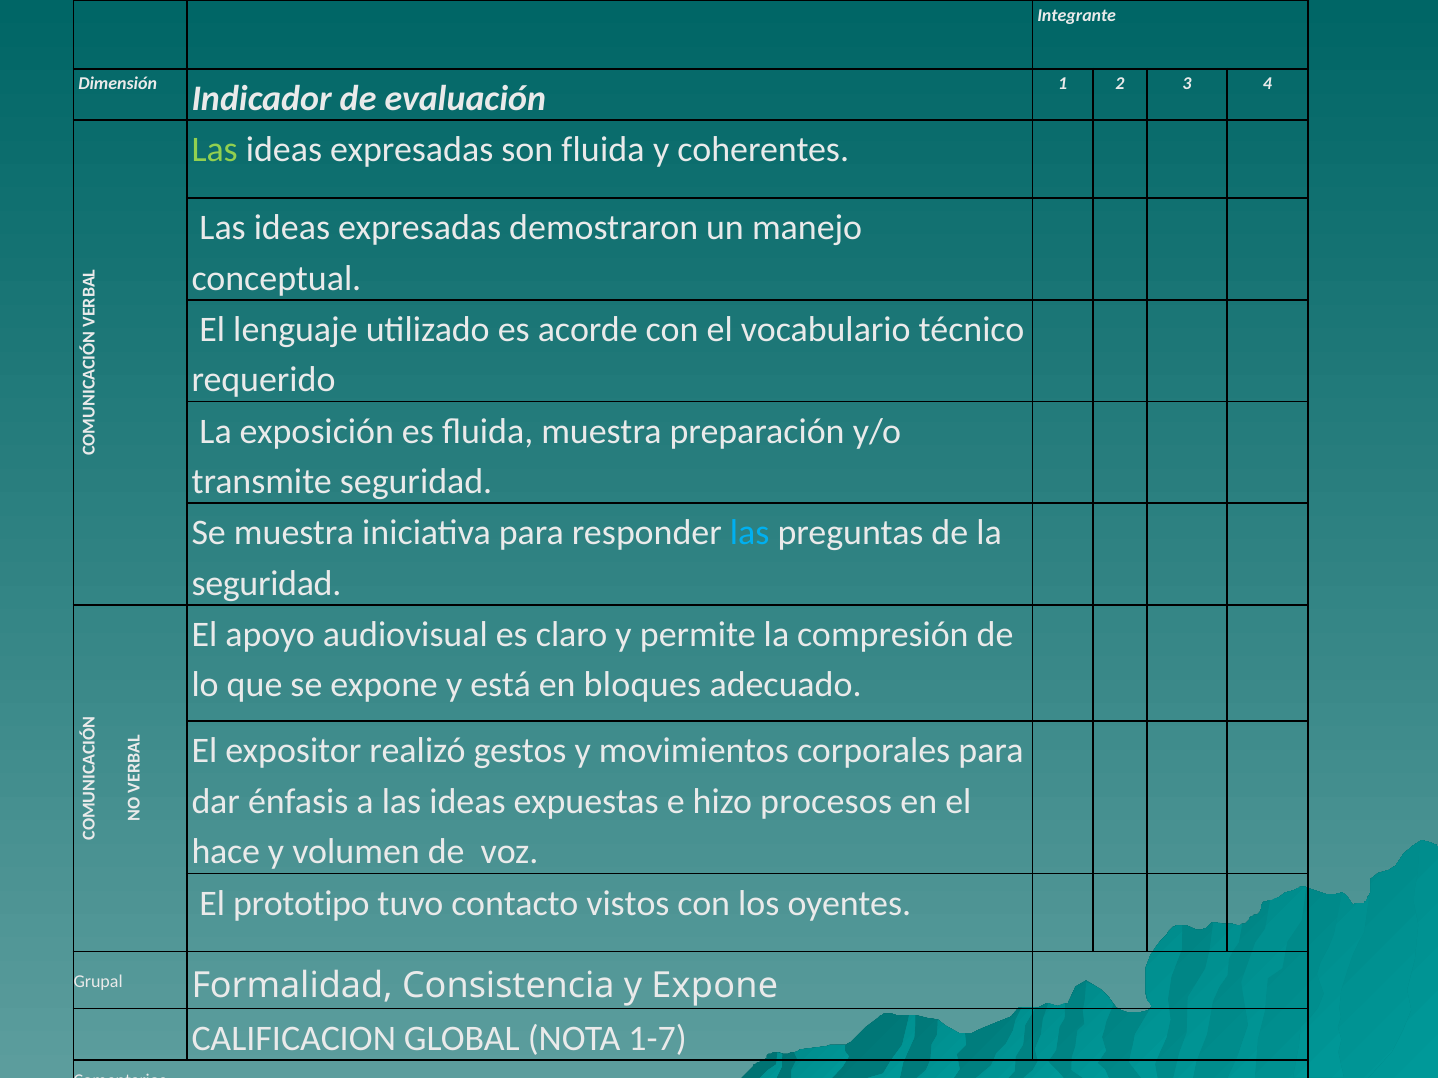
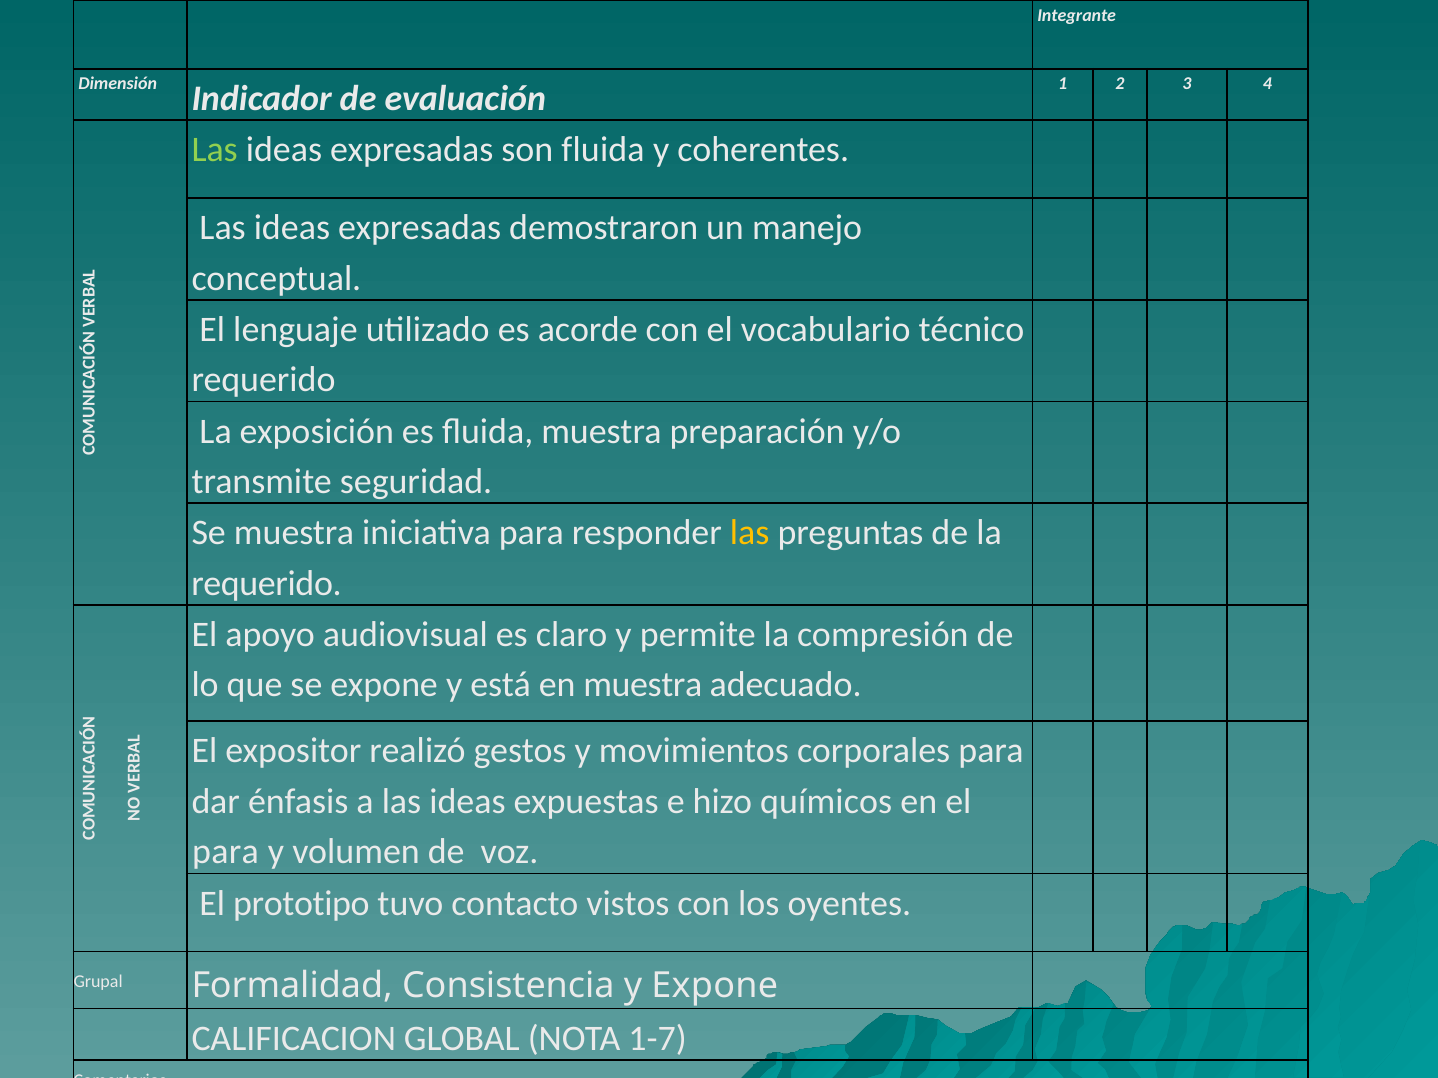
las colour: light blue -> yellow (750, 533)
seguridad: seguridad -> requerido (266, 584)
en bloques: bloques -> muestra (643, 685)
procesos: procesos -> químicos (826, 802)
hace: hace -> para (225, 852)
